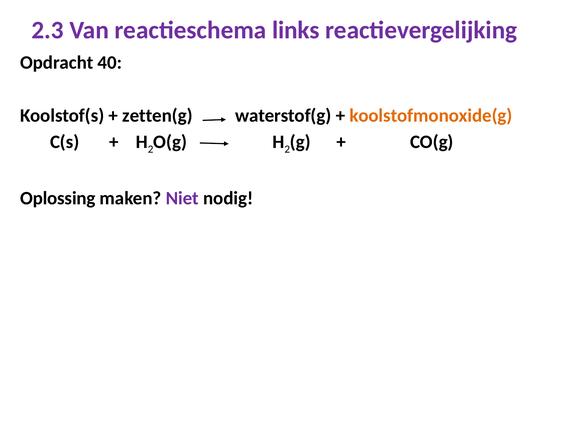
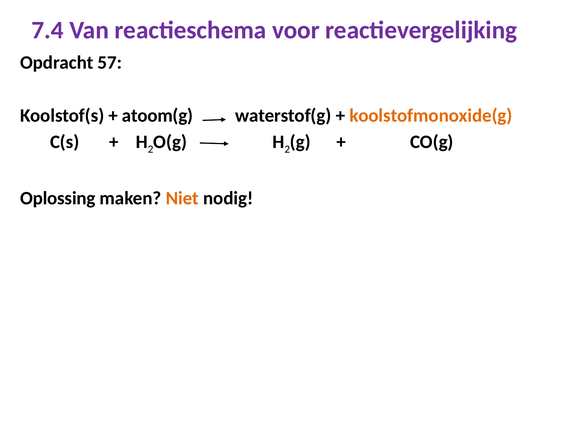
2.3: 2.3 -> 7.4 (47, 30)
links: links -> voor (296, 30)
40: 40 -> 57 (110, 62)
zetten(g: zetten(g -> atoom(g (158, 115)
Niet colour: purple -> orange (182, 198)
